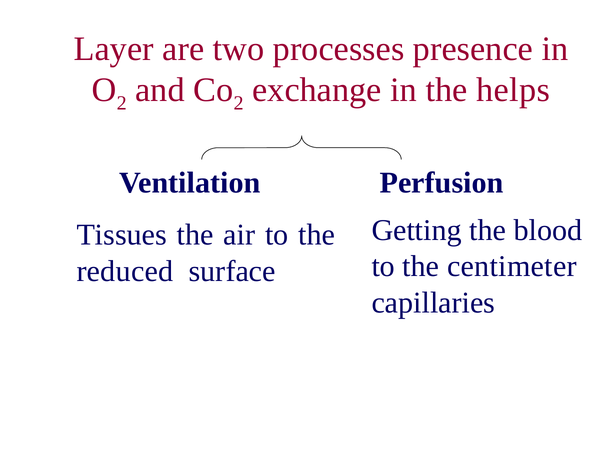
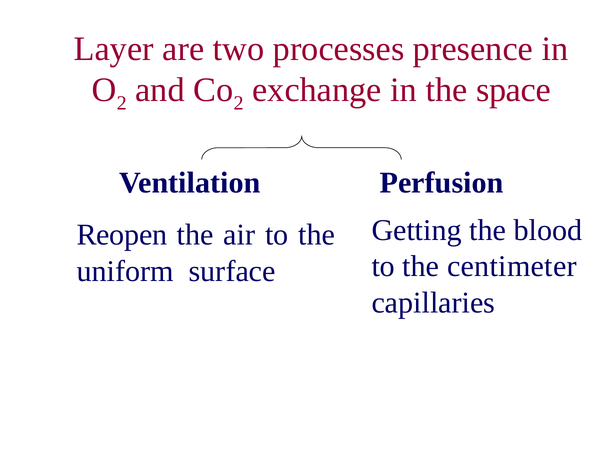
helps: helps -> space (513, 90)
Tissues: Tissues -> Reopen (122, 235)
reduced: reduced -> uniform (125, 271)
